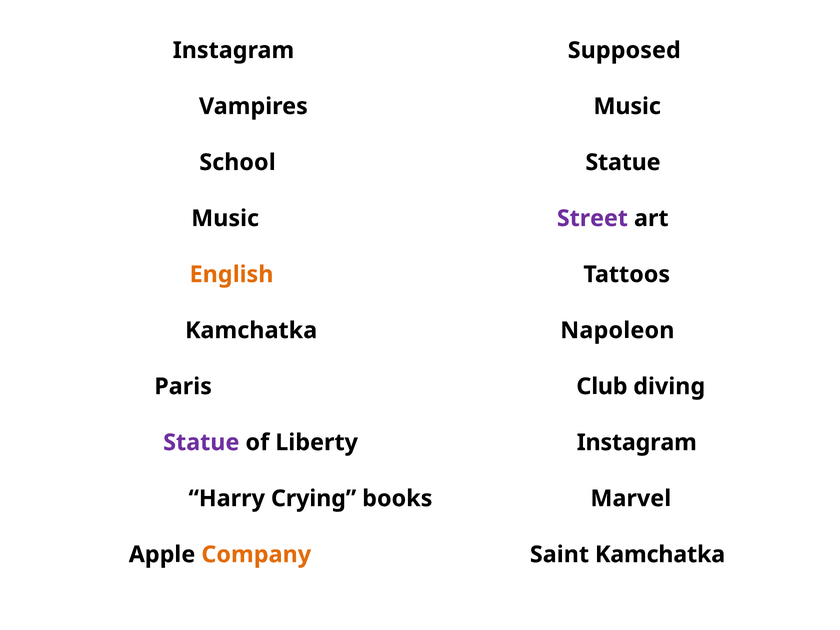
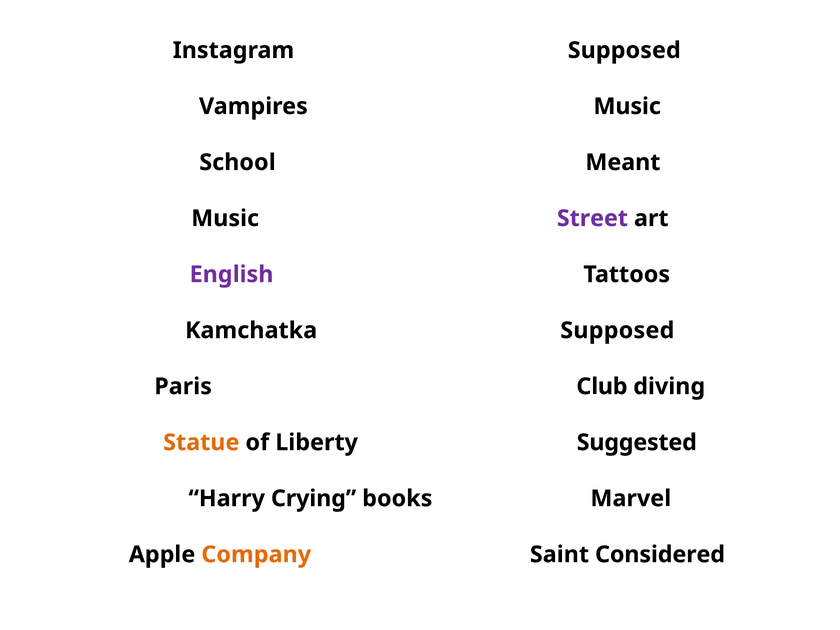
School Statue: Statue -> Meant (623, 162)
English colour: orange -> purple (231, 274)
Kamchatka Napoleon: Napoleon -> Supposed (617, 330)
Statue colour: purple -> orange (201, 442)
Liberty Instagram: Instagram -> Suggested (637, 442)
Saint Kamchatka: Kamchatka -> Considered (660, 555)
